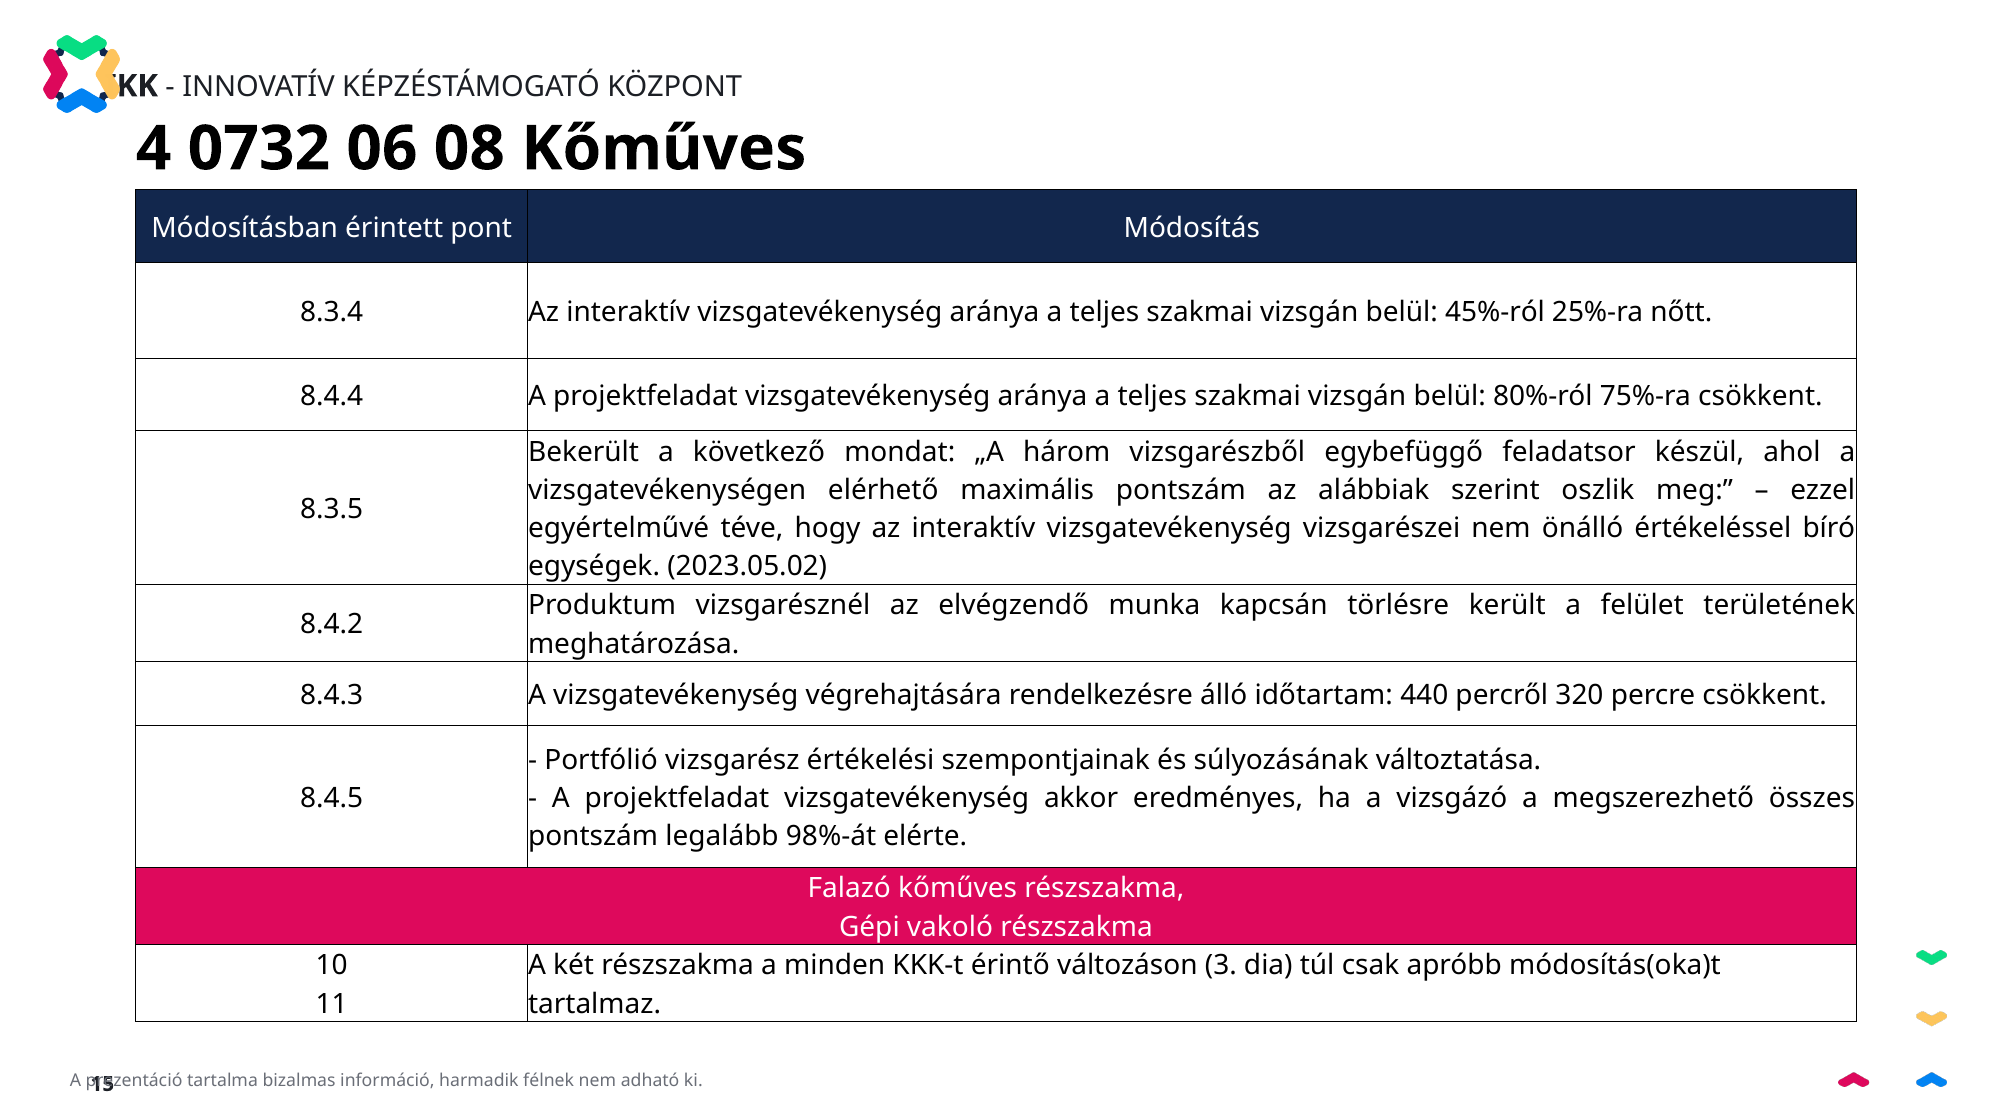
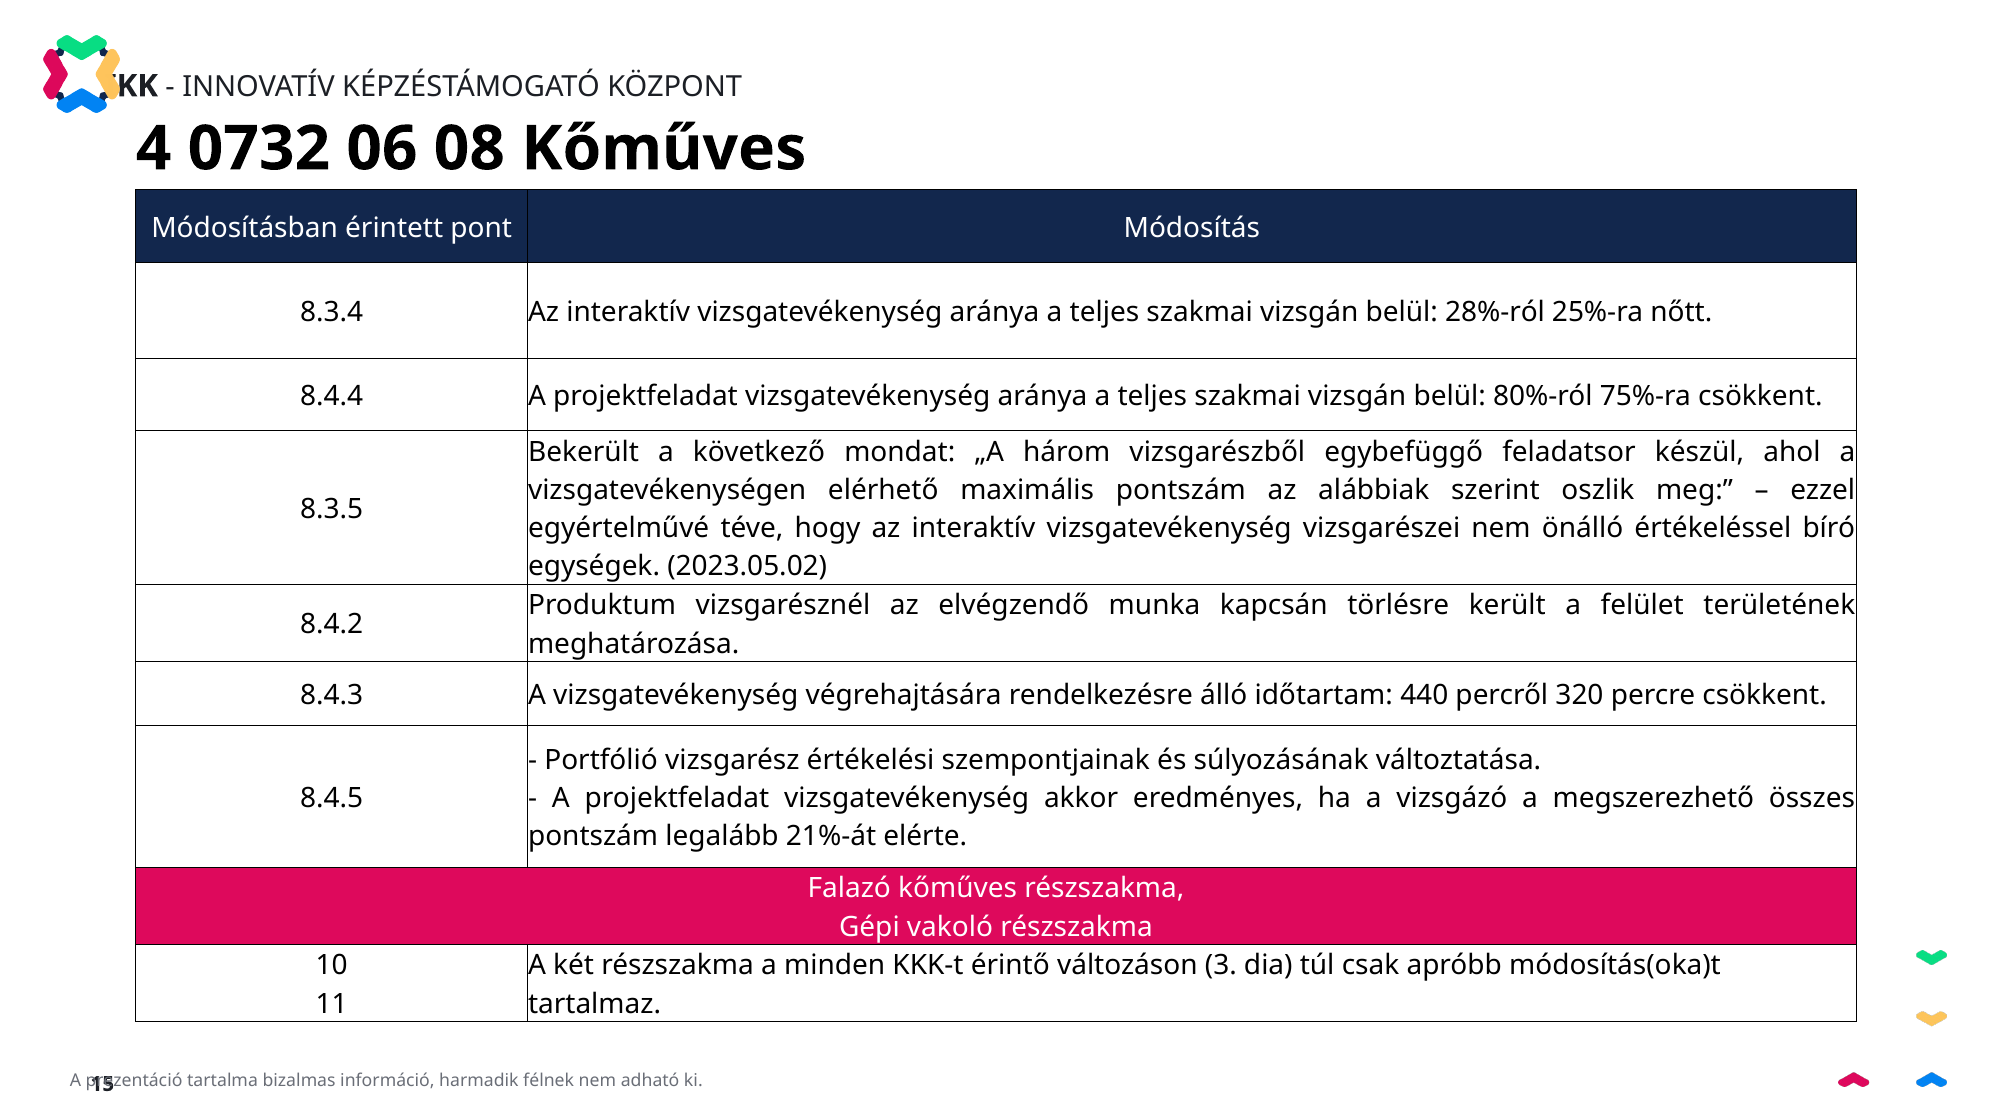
45%-ról: 45%-ról -> 28%-ról (1495, 313)
98%-át: 98%-át -> 21%-át (831, 837)
